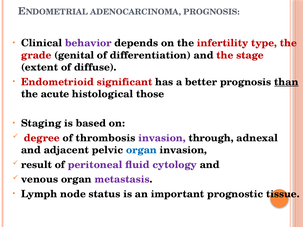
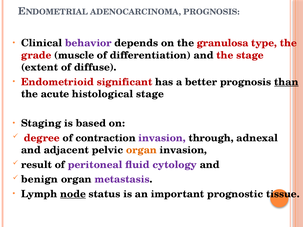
infertility: infertility -> granulosa (223, 43)
genital: genital -> muscle (74, 55)
histological those: those -> stage (150, 94)
thrombosis: thrombosis -> contraction (106, 138)
organ colour: blue -> orange (142, 150)
venous: venous -> benign (40, 180)
node underline: none -> present (73, 194)
